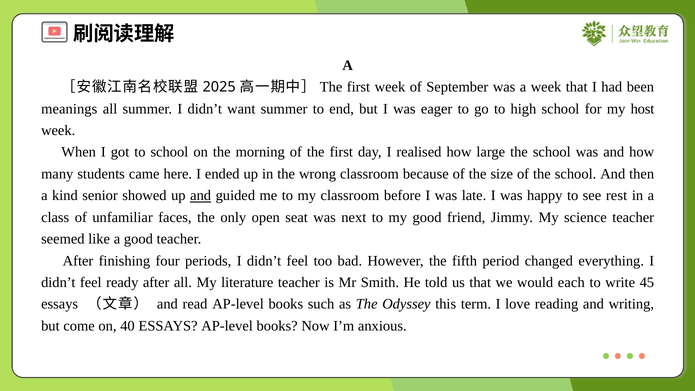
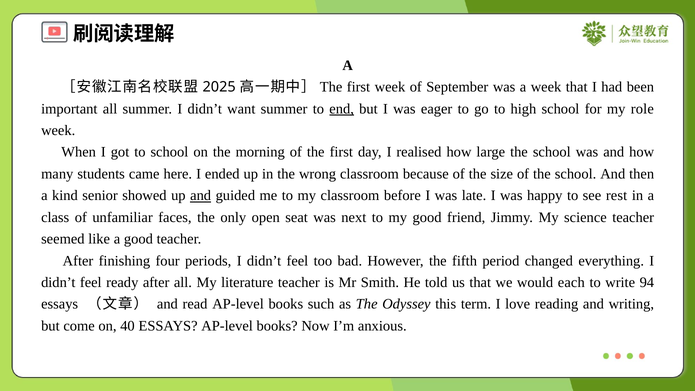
meanings: meanings -> important (69, 109)
end underline: none -> present (342, 109)
host: host -> role (642, 109)
45: 45 -> 94 (647, 282)
